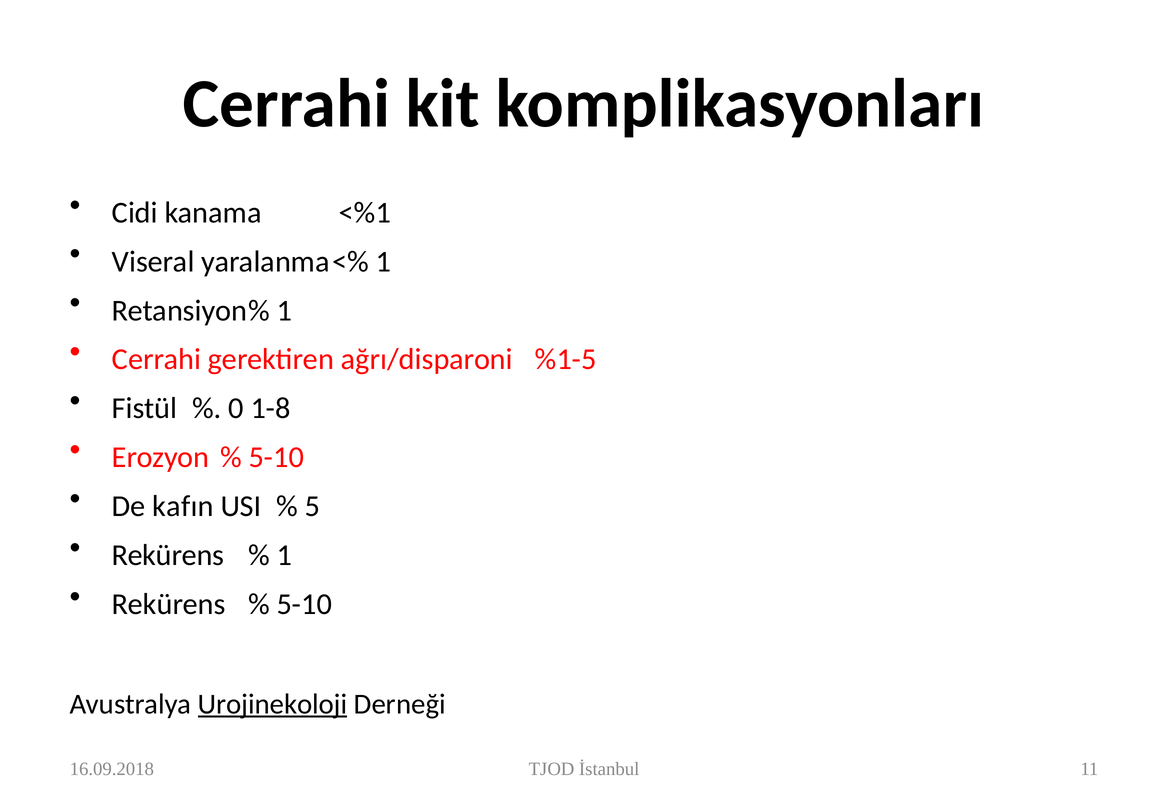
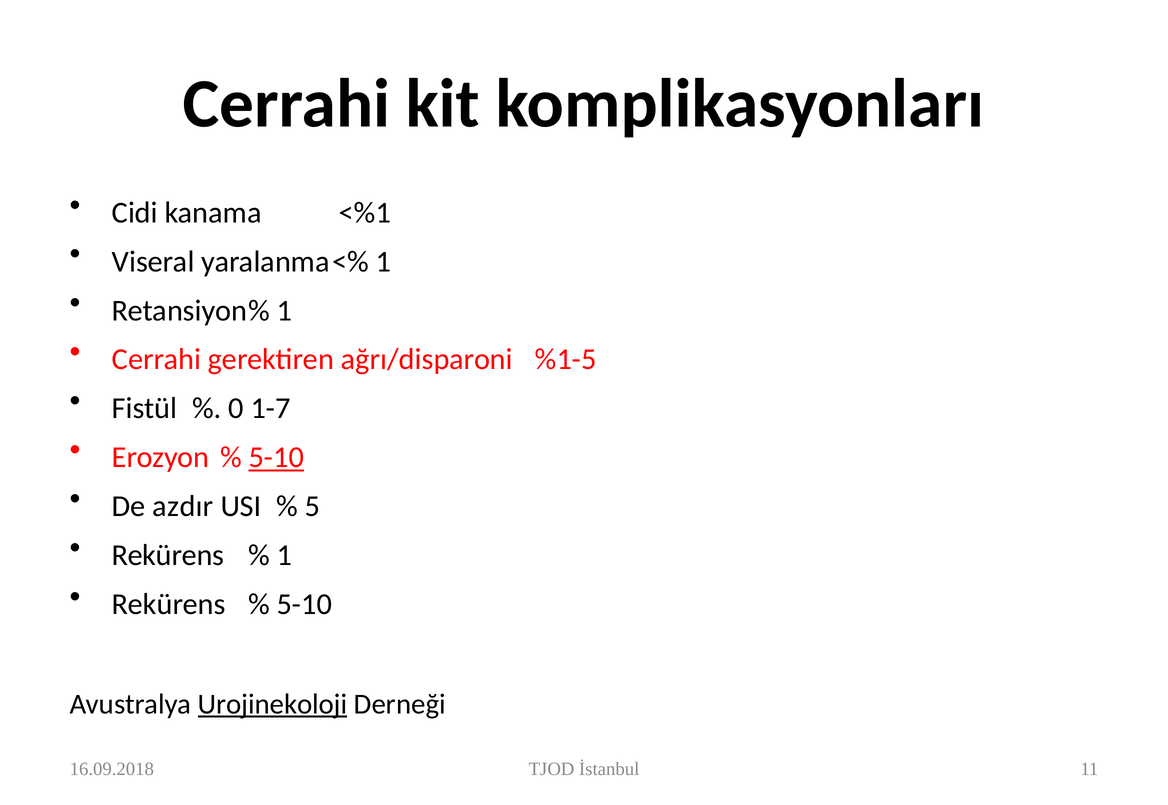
1-8: 1-8 -> 1-7 (271, 409)
5-10 underline: none -> present (276, 458)
kafın: kafın -> azdır (183, 506)
